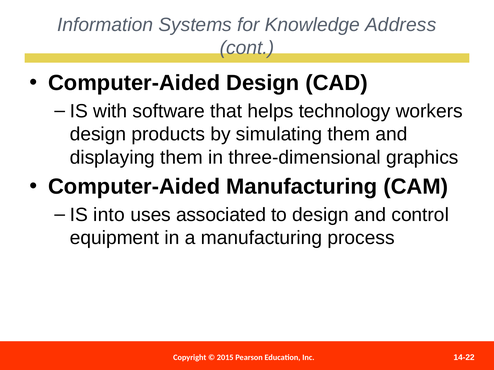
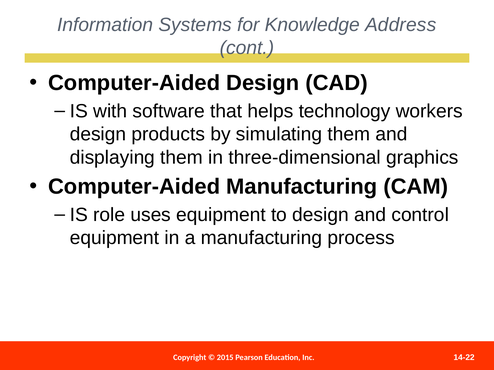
into: into -> role (109, 215)
uses associated: associated -> equipment (221, 215)
